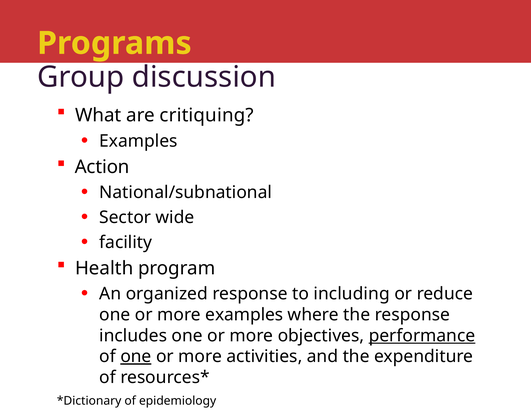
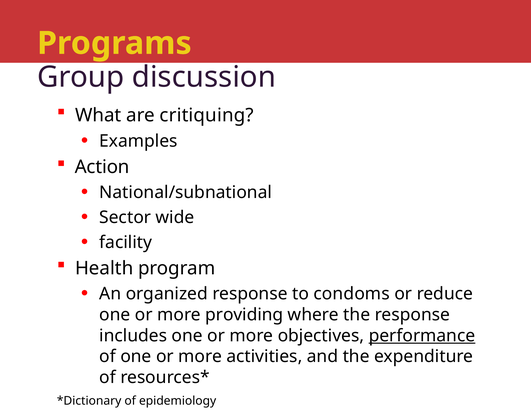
including: including -> condoms (352, 294)
more examples: examples -> providing (244, 315)
one underline: present -> none (136, 357)
